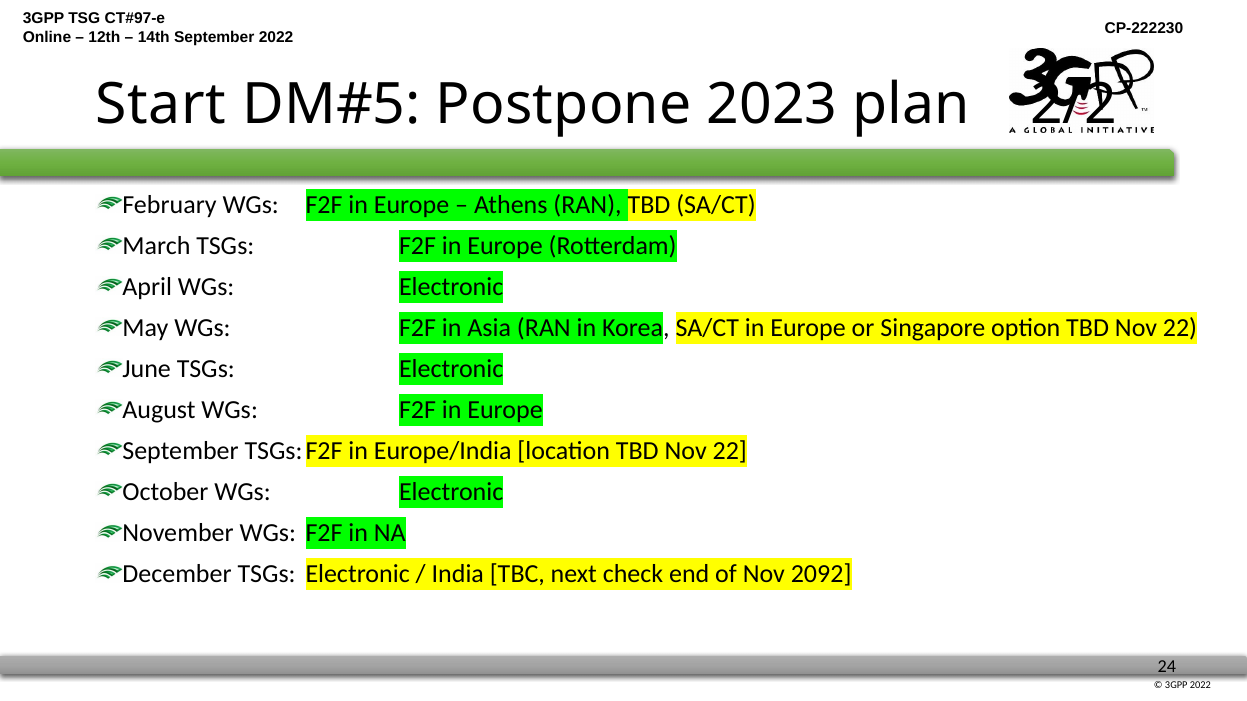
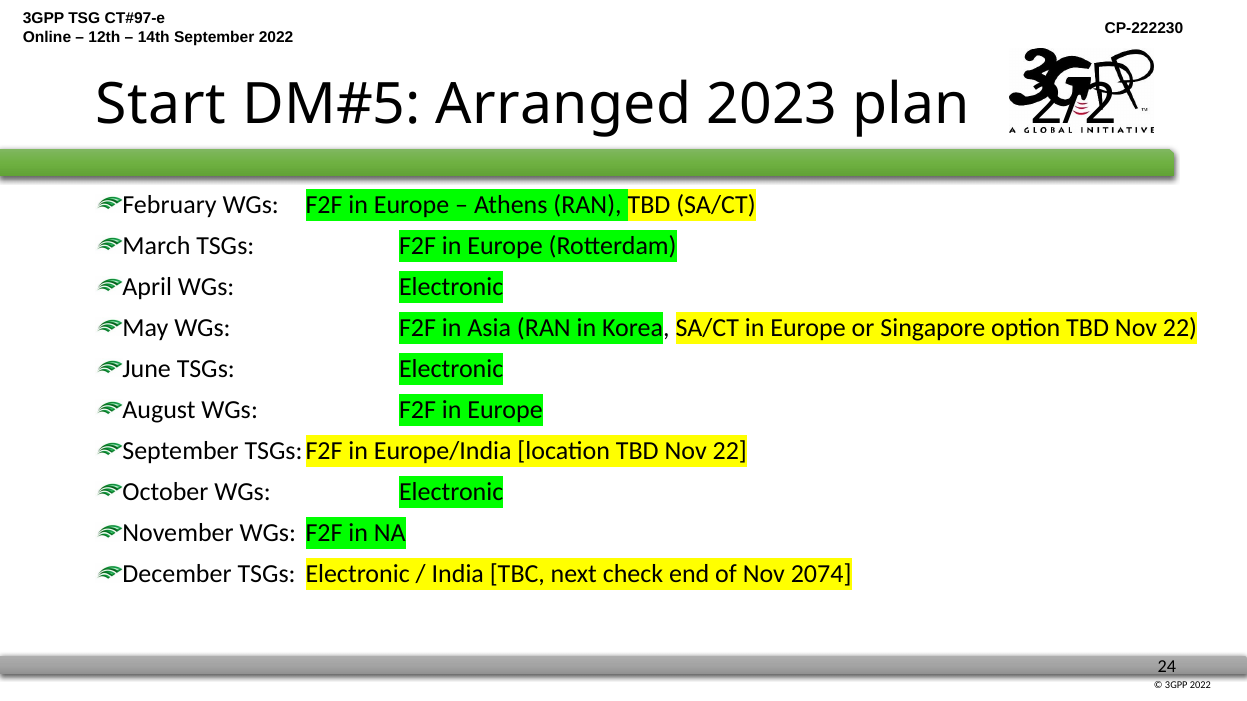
Postpone: Postpone -> Arranged (564, 105)
2092: 2092 -> 2074 (821, 575)
